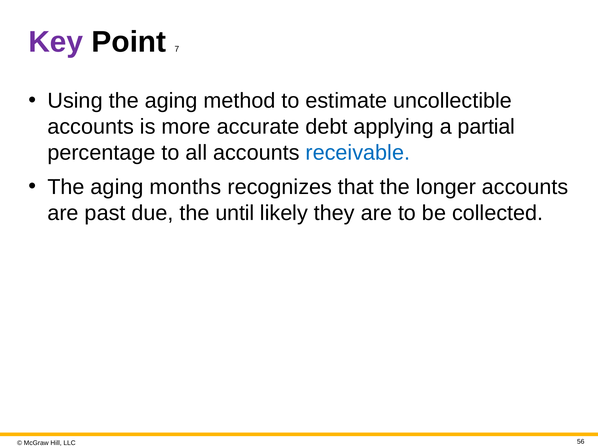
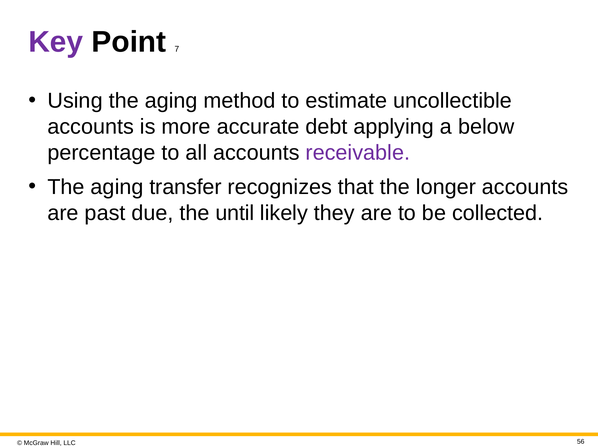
partial: partial -> below (486, 127)
receivable colour: blue -> purple (358, 153)
months: months -> transfer (186, 187)
